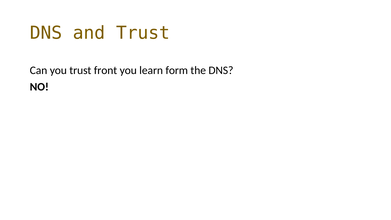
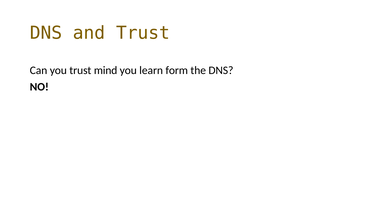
front: front -> mind (106, 70)
